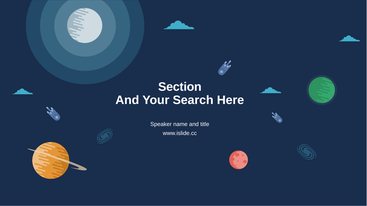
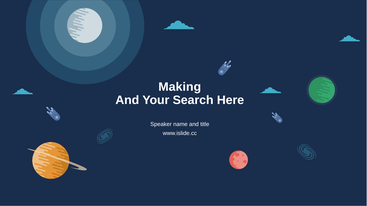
Section: Section -> Making (180, 87)
